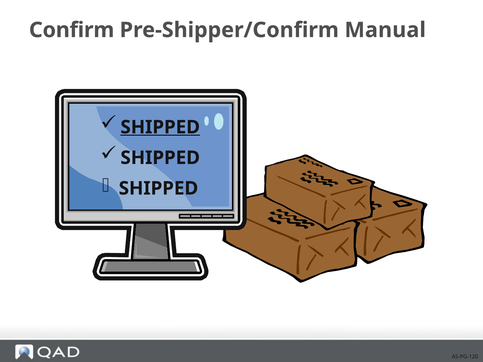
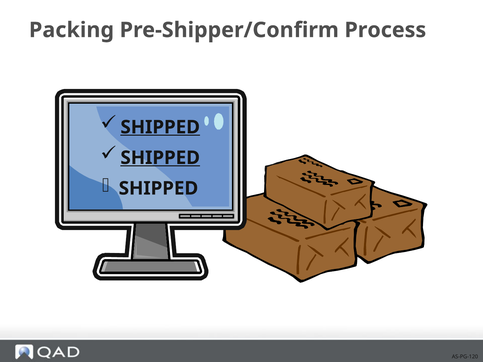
Confirm: Confirm -> Packing (72, 30)
Manual: Manual -> Process (385, 30)
SHIPPED underline: none -> present (160, 158)
